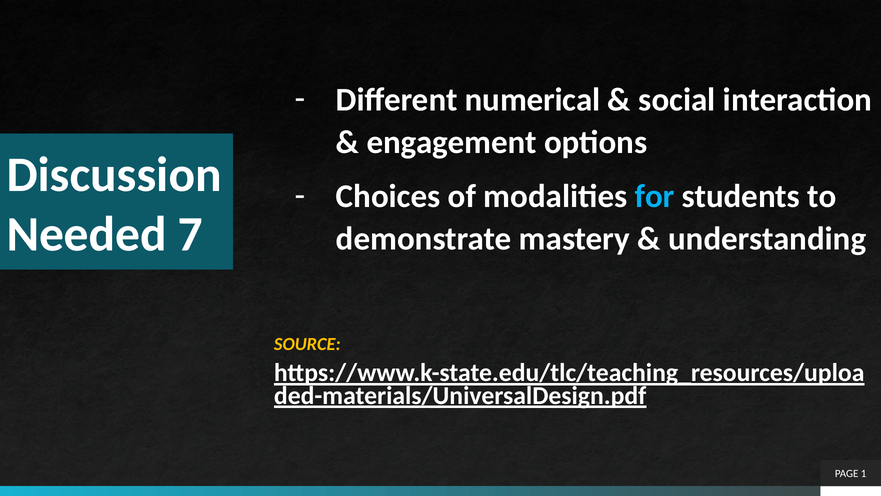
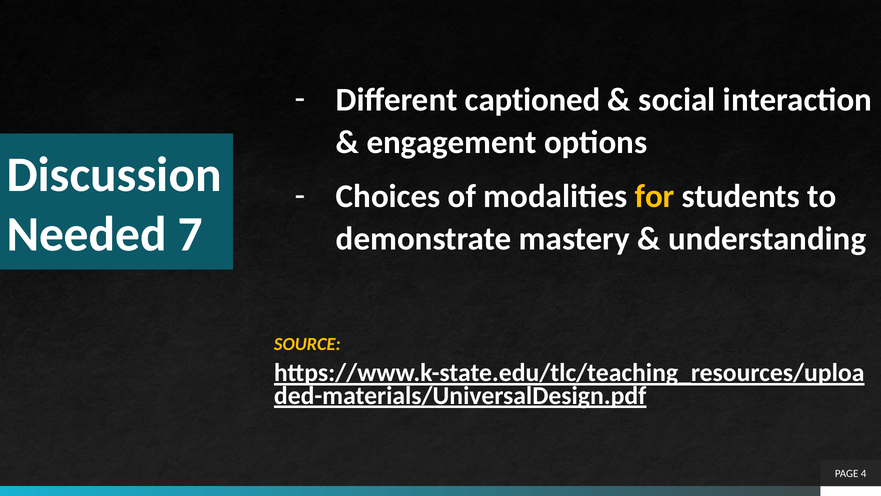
numerical: numerical -> captioned (533, 100)
for colour: light blue -> yellow (655, 196)
1: 1 -> 4 (864, 473)
